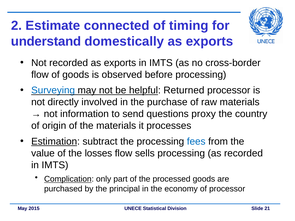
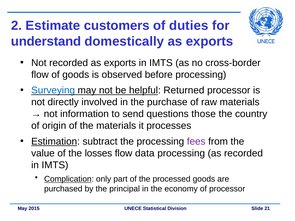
connected: connected -> customers (117, 26)
timing: timing -> duties (189, 26)
proxy: proxy -> those (204, 114)
fees colour: blue -> purple (196, 142)
sells: sells -> data (145, 153)
